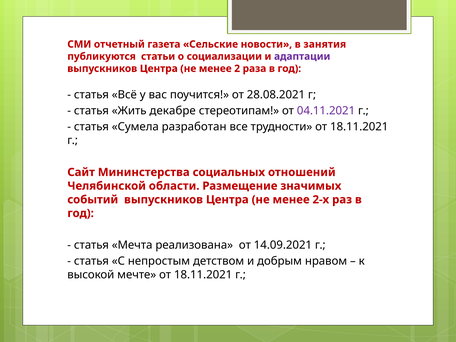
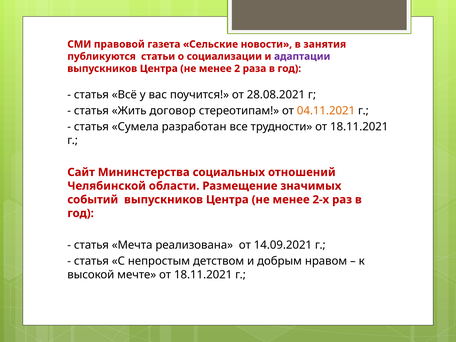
отчетный: отчетный -> правовой (119, 44)
декабре: декабре -> договор (173, 111)
04.11.2021 colour: purple -> orange (326, 111)
